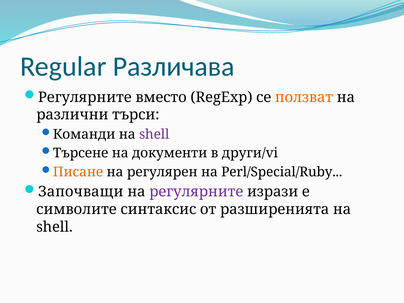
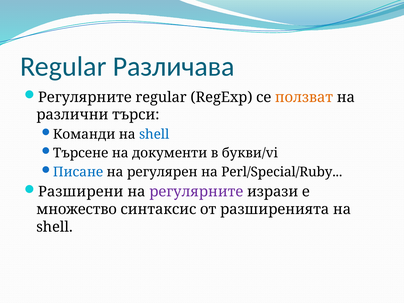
Регулярните вместо: вместо -> regular (161, 97)
shell colour: purple -> blue (154, 134)
други/vi: други/vi -> букви/vi (250, 153)
Писане colour: orange -> blue (78, 172)
Започващи: Започващи -> Разширени (81, 192)
символите: символите -> множество (77, 209)
